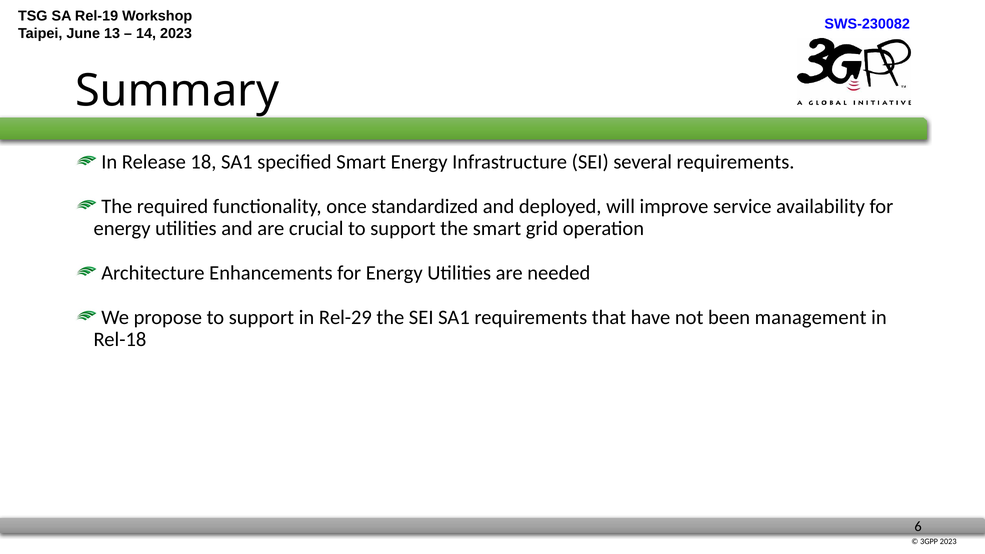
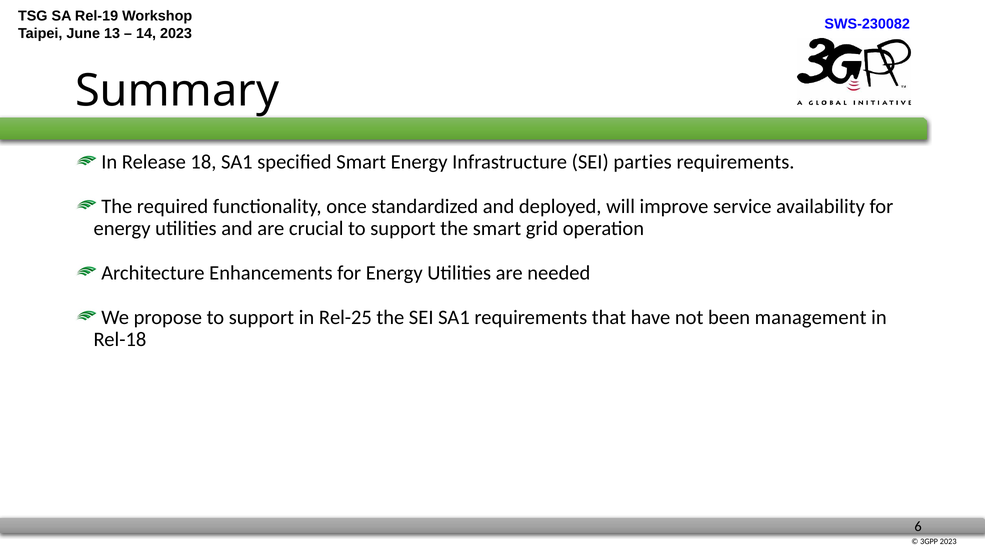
several: several -> parties (643, 162)
Rel-29: Rel-29 -> Rel-25 (345, 317)
